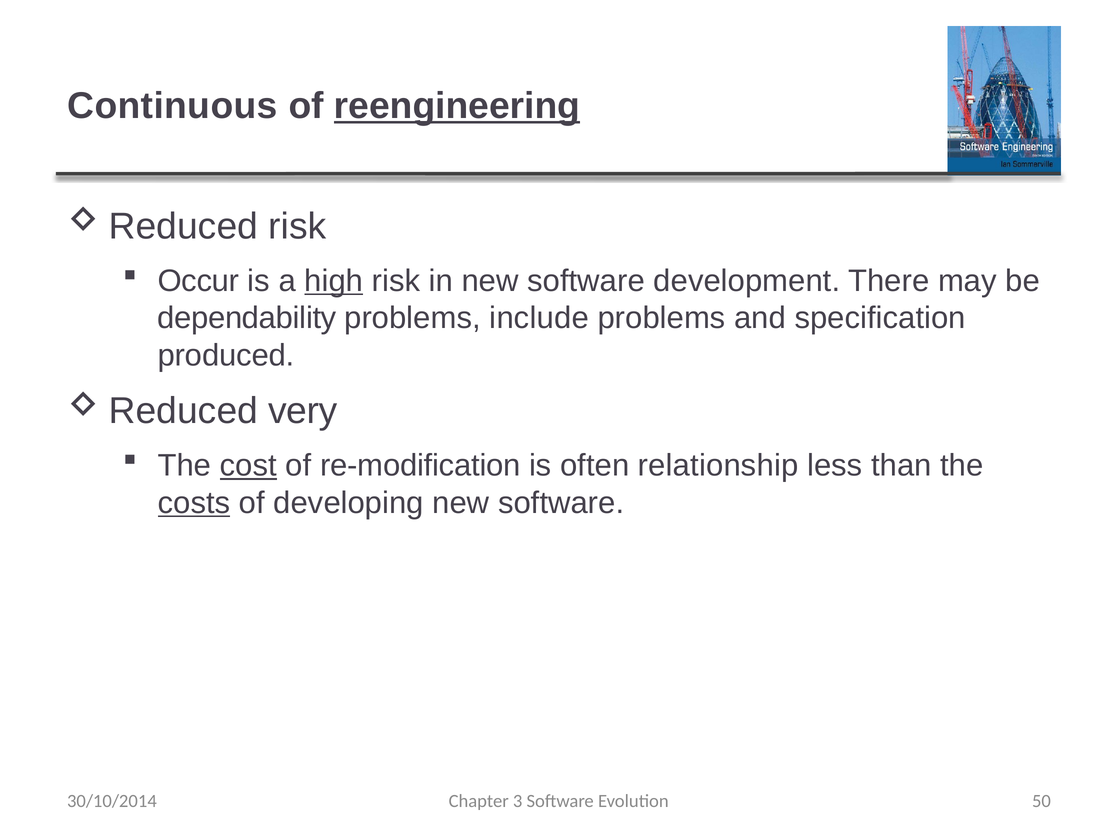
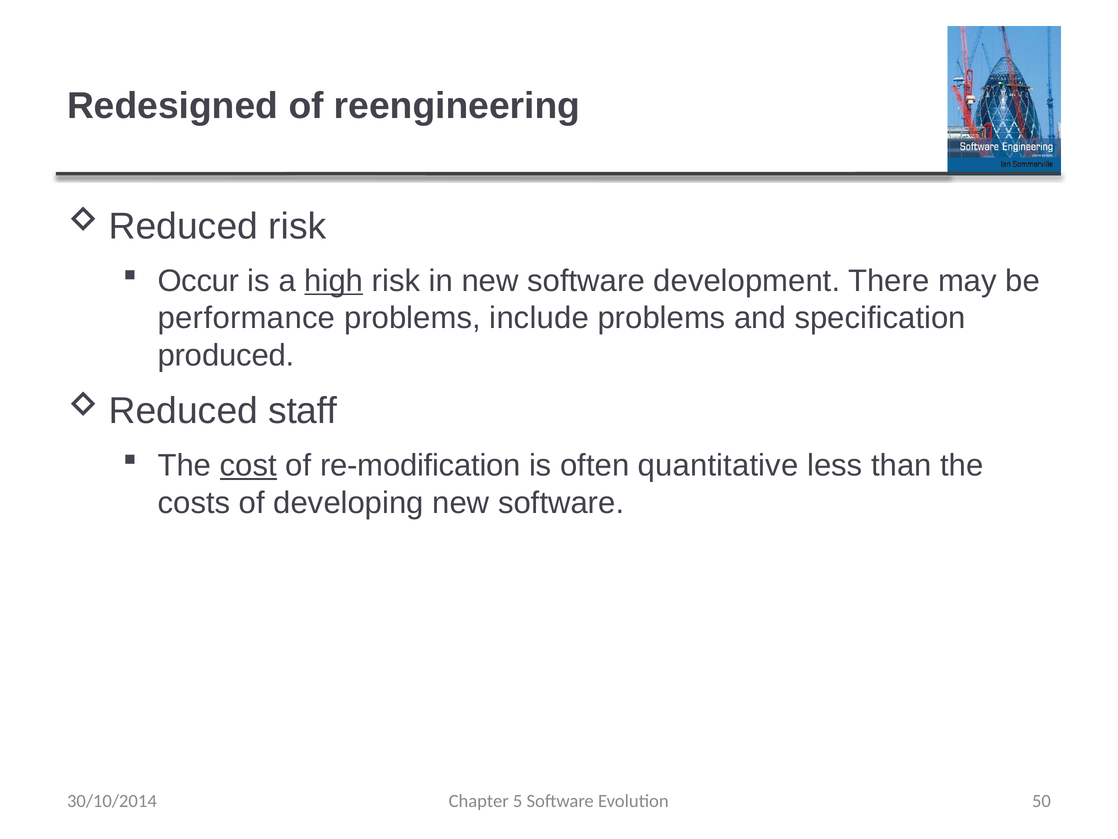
Continuous: Continuous -> Redesigned (173, 106)
reengineering underline: present -> none (457, 106)
dependability: dependability -> performance (247, 318)
very: very -> staff (303, 411)
relationship: relationship -> quantitative (718, 465)
costs underline: present -> none (194, 503)
3: 3 -> 5 (518, 801)
